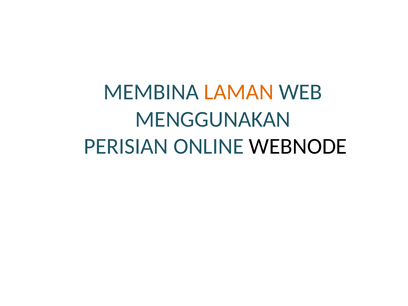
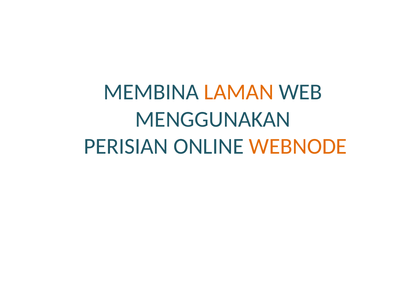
WEBNODE colour: black -> orange (298, 146)
